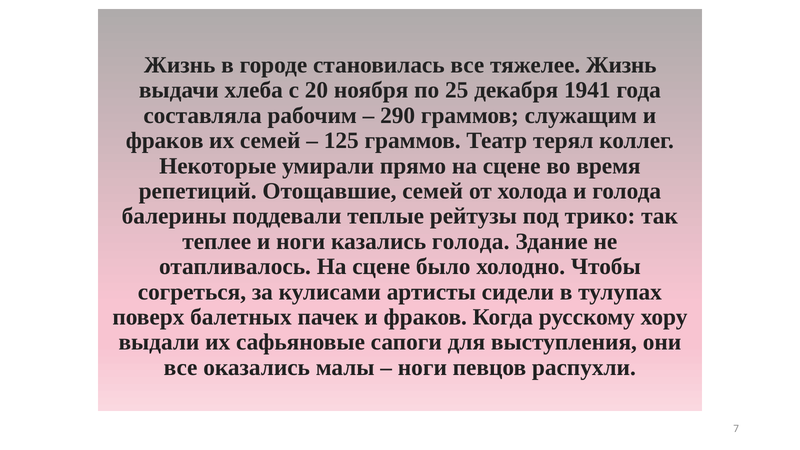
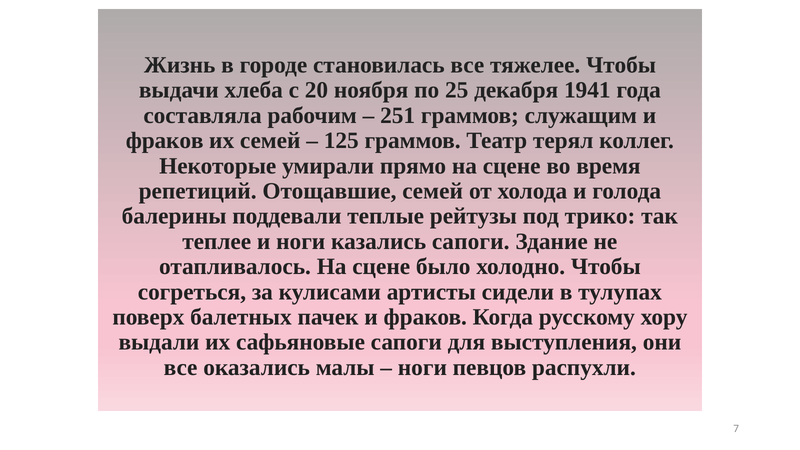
тяжелее Жизнь: Жизнь -> Чтобы (621, 65)
290: 290 -> 251 (398, 115)
казались голода: голода -> сапоги (471, 241)
